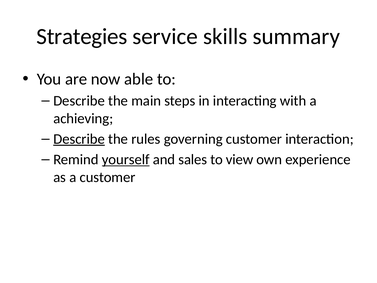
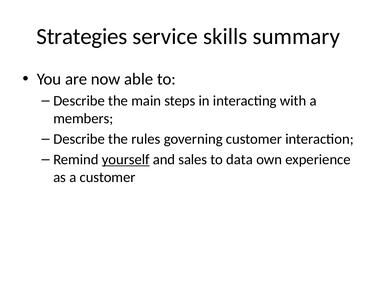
achieving: achieving -> members (83, 118)
Describe underline: present -> none (79, 139)
view: view -> data (239, 159)
